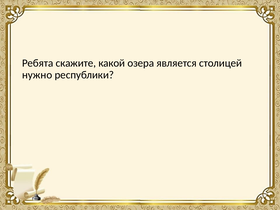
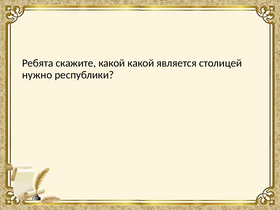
какой озера: озера -> какой (141, 63)
